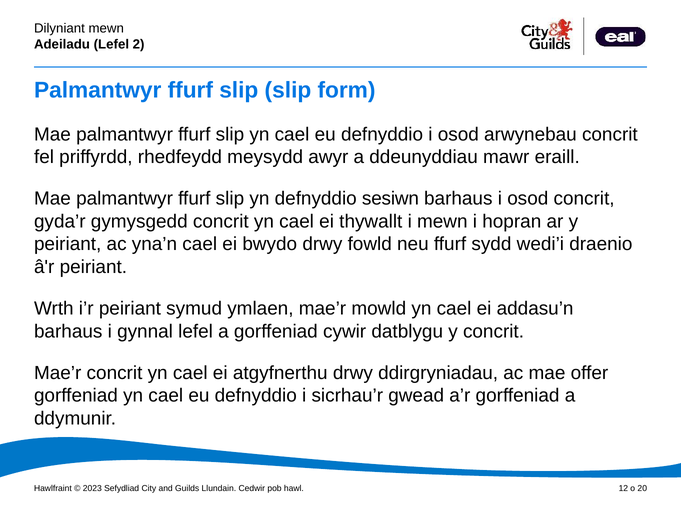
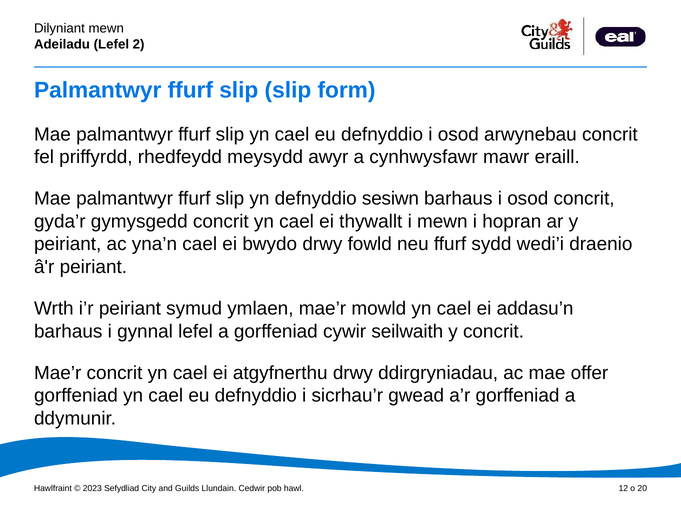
ddeunyddiau: ddeunyddiau -> cynhwysfawr (424, 157)
datblygu: datblygu -> seilwaith (407, 331)
